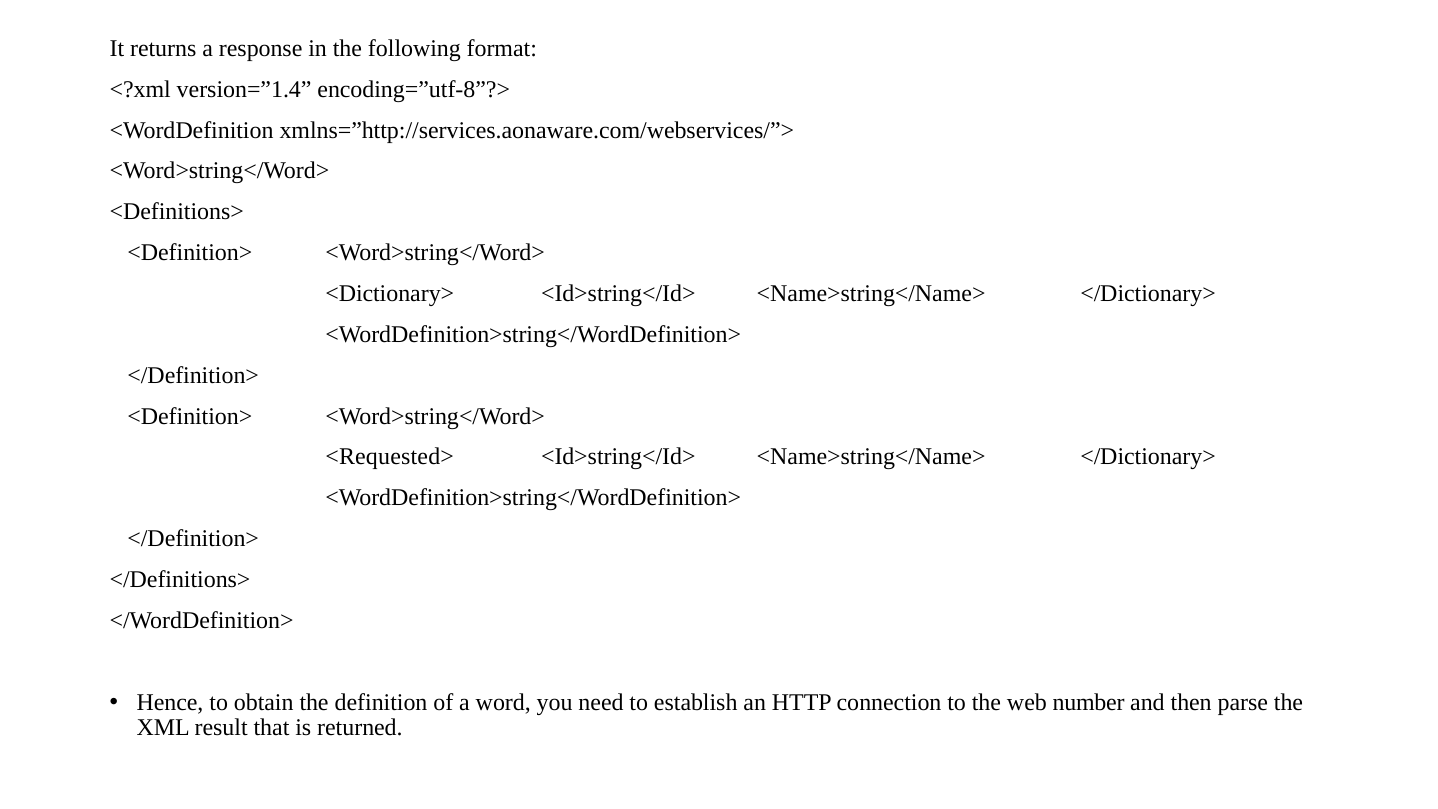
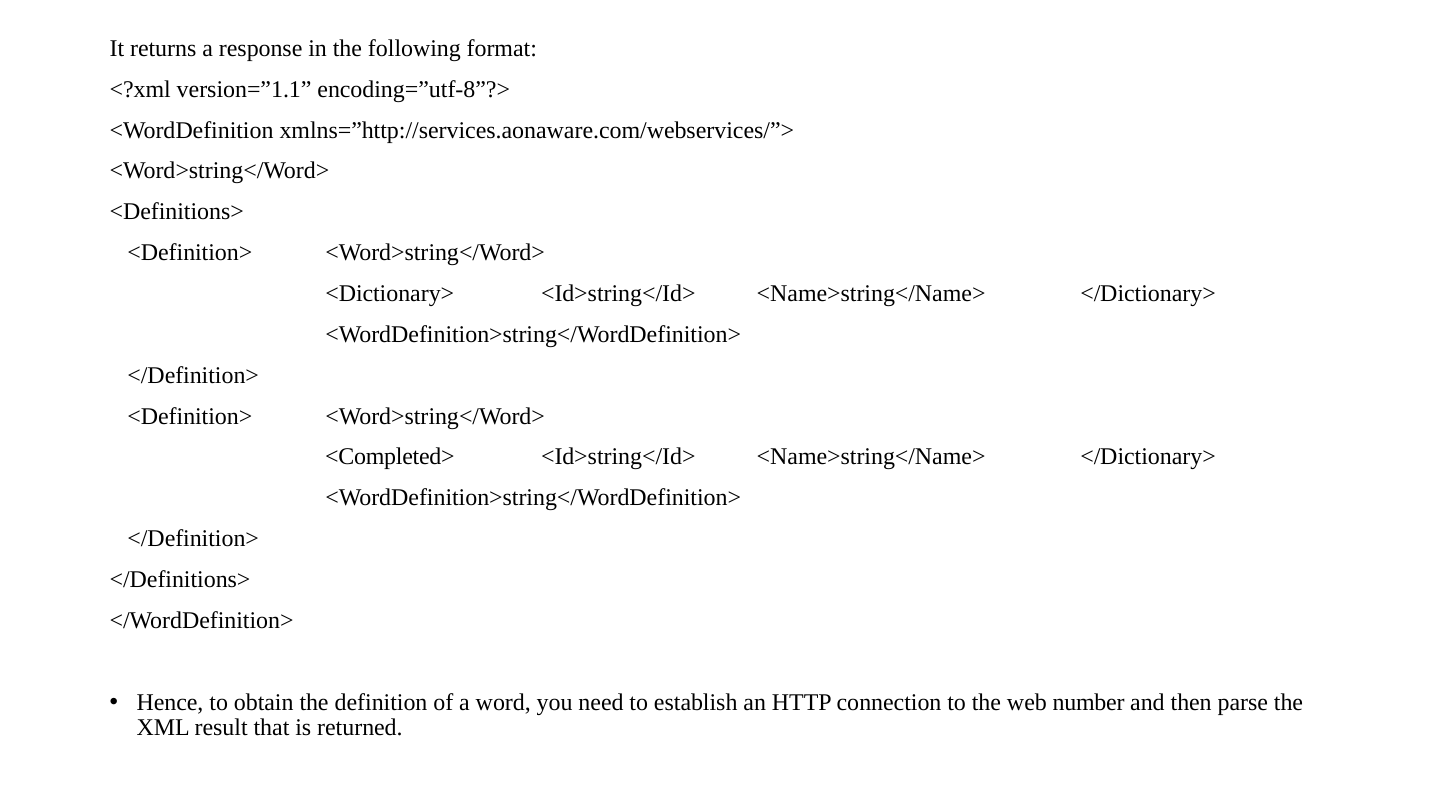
version=”1.4: version=”1.4 -> version=”1.1 (244, 89)
<Requested>: <Requested> -> <Completed> (390, 457)
